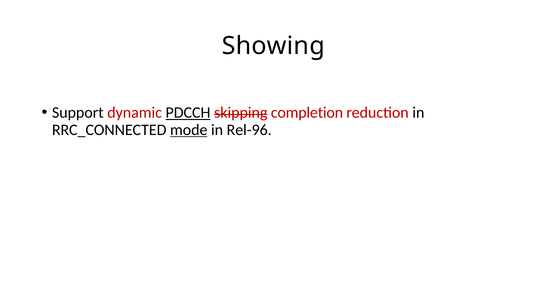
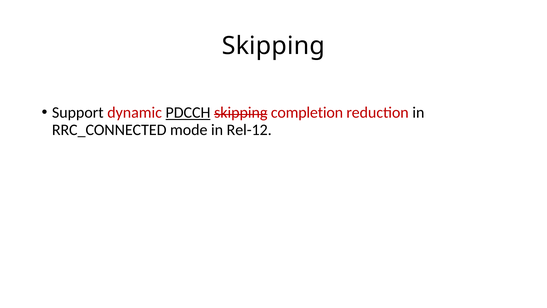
Showing: Showing -> Skipping (273, 46)
mode underline: present -> none (189, 130)
Rel-96: Rel-96 -> Rel-12 (249, 130)
